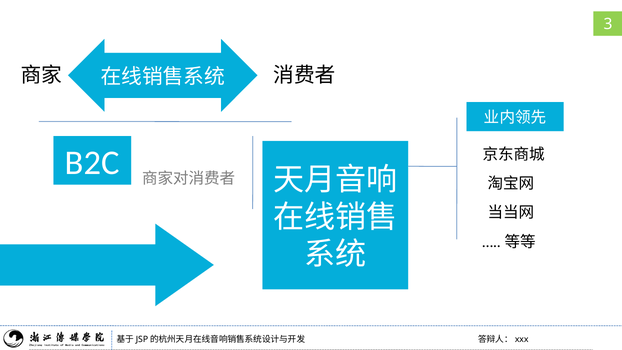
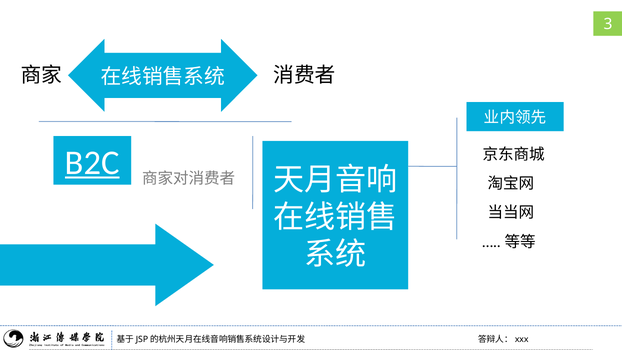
B2C underline: none -> present (92, 163)
